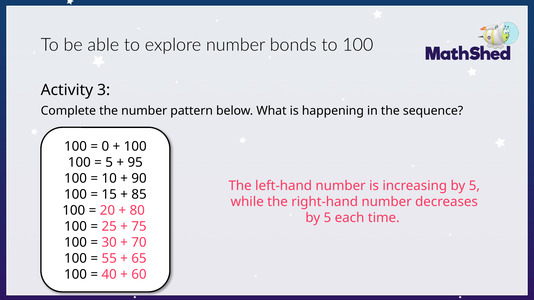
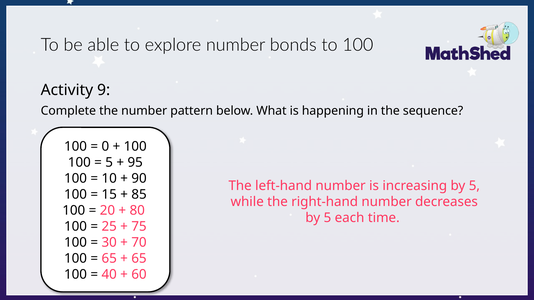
3: 3 -> 9 (104, 90)
55: 55 -> 65 (109, 259)
